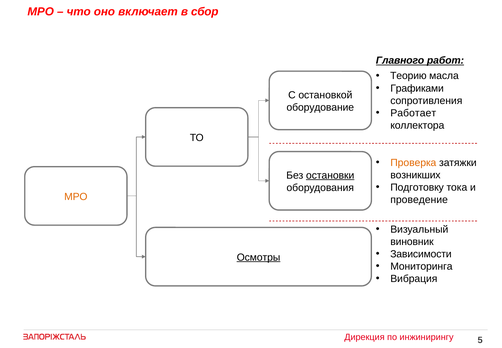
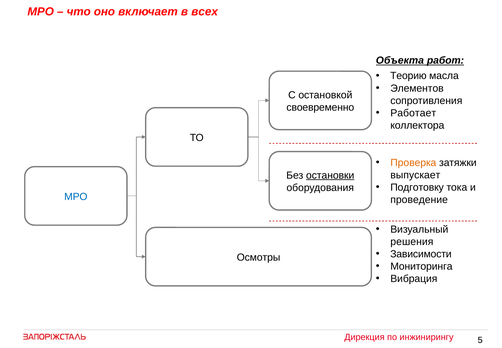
сбор: сбор -> всех (205, 12)
Главного: Главного -> Объекта (400, 60)
Графиками: Графиками -> Элементов (417, 88)
оборудование: оборудование -> своевременно (320, 107)
возникших: возникших -> выпускает (415, 175)
МРО colour: orange -> blue (76, 196)
виновник: виновник -> решения (412, 241)
Осмотры underline: present -> none (259, 257)
